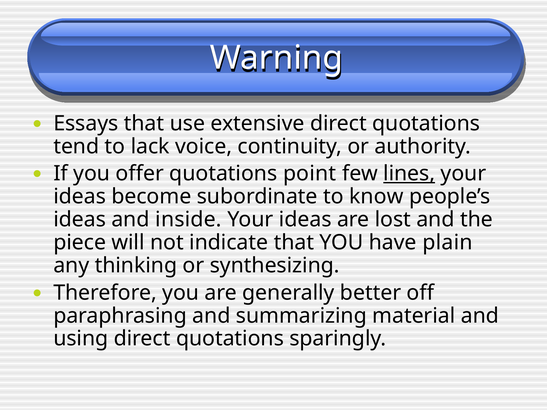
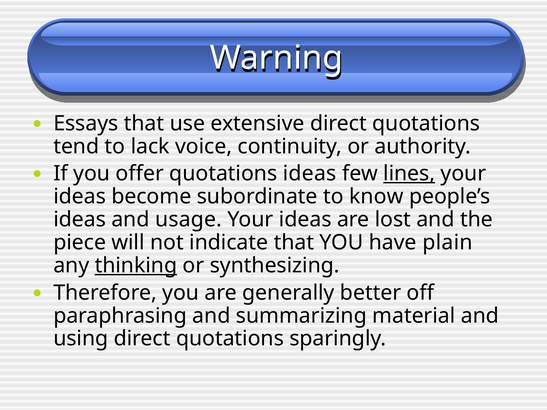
quotations point: point -> ideas (310, 174)
inside: inside -> usage (189, 220)
thinking underline: none -> present (136, 266)
